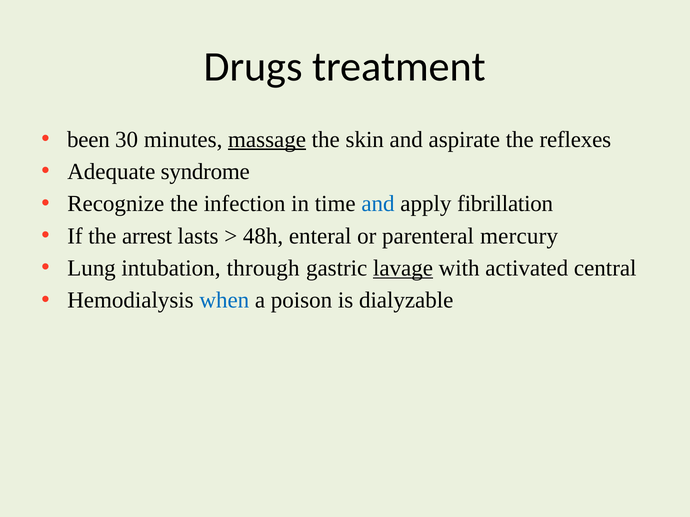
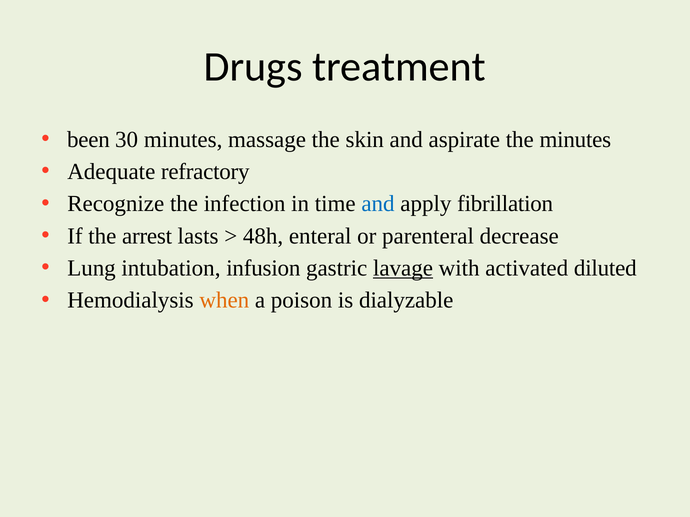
massage underline: present -> none (267, 140)
the reflexes: reflexes -> minutes (575, 140)
syndrome: syndrome -> refractory (205, 172)
mercury: mercury -> decrease (519, 236)
through: through -> infusion (263, 268)
central: central -> diluted (605, 268)
when colour: blue -> orange (224, 301)
